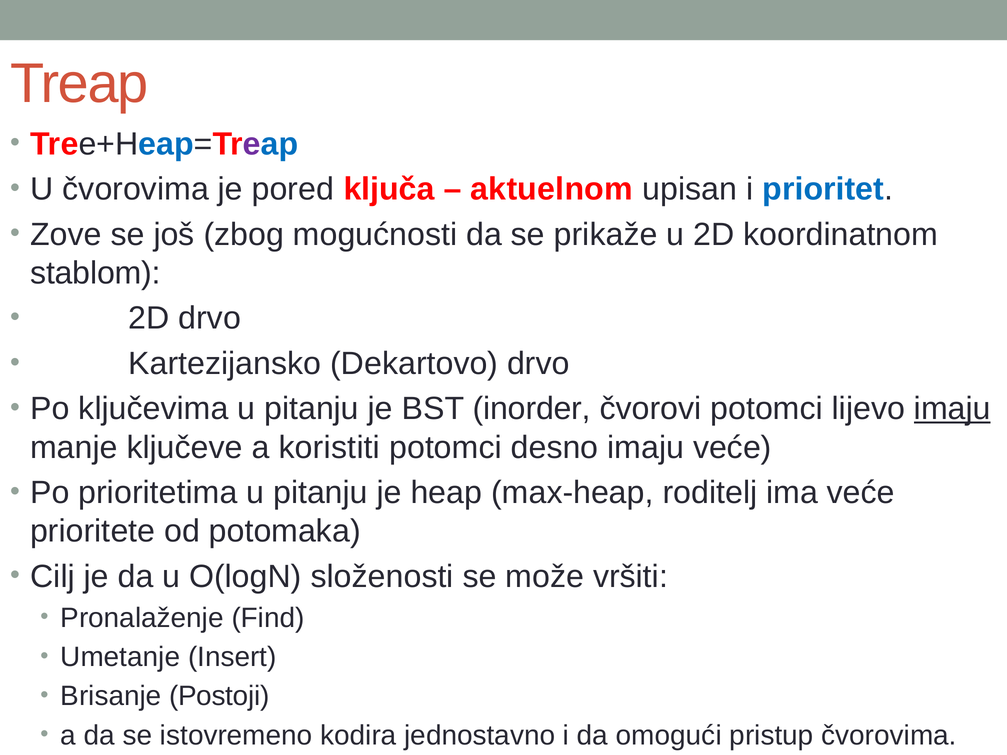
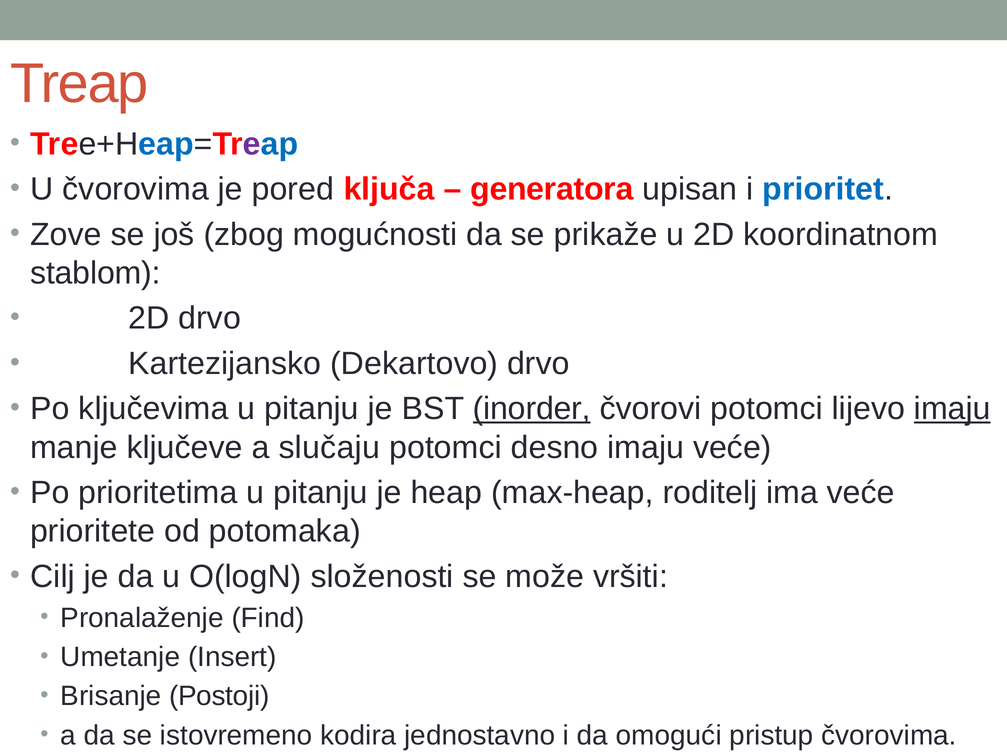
aktuelnom: aktuelnom -> generatora (552, 189)
inorder underline: none -> present (532, 409)
koristiti: koristiti -> slučaju (329, 448)
